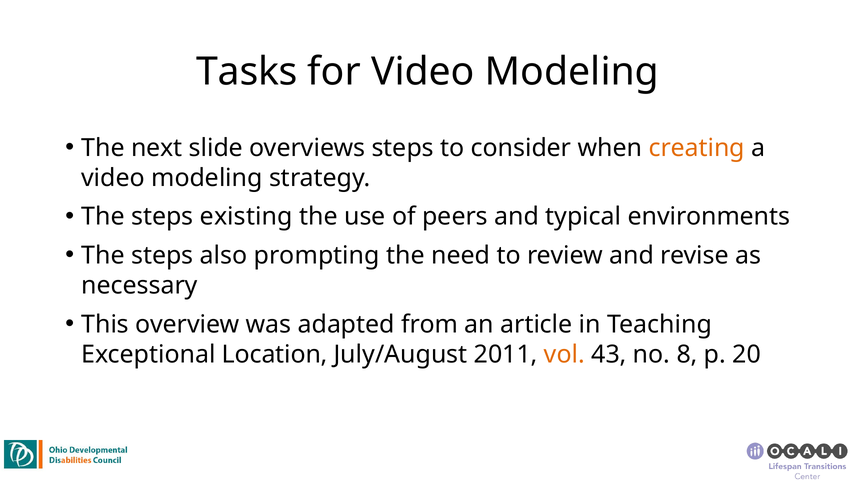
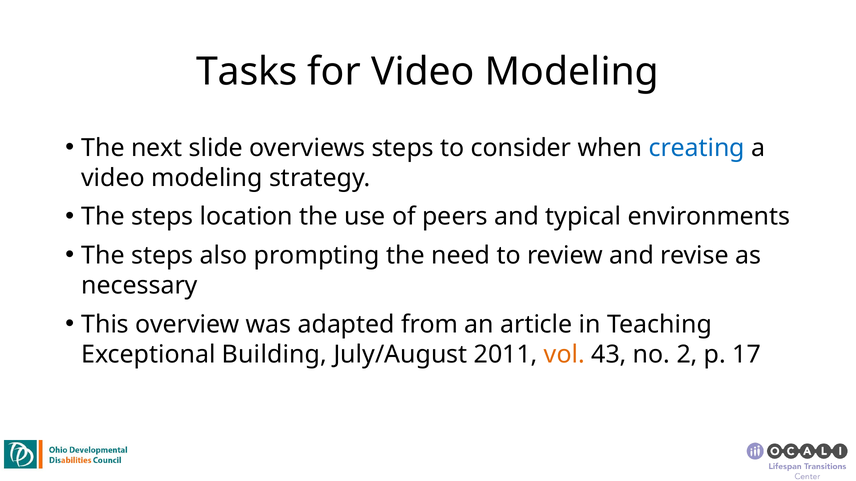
creating colour: orange -> blue (697, 148)
existing: existing -> location (246, 217)
Location: Location -> Building (275, 355)
8: 8 -> 2 (687, 355)
20: 20 -> 17 (747, 355)
